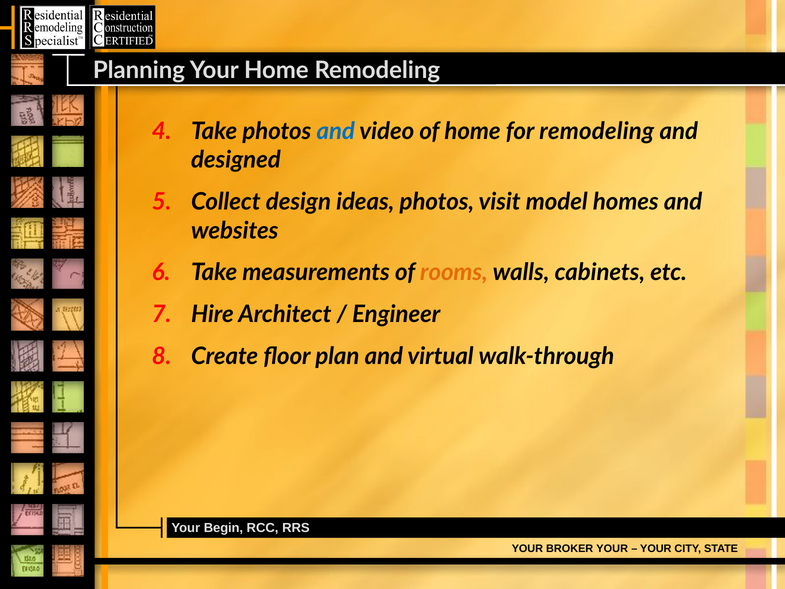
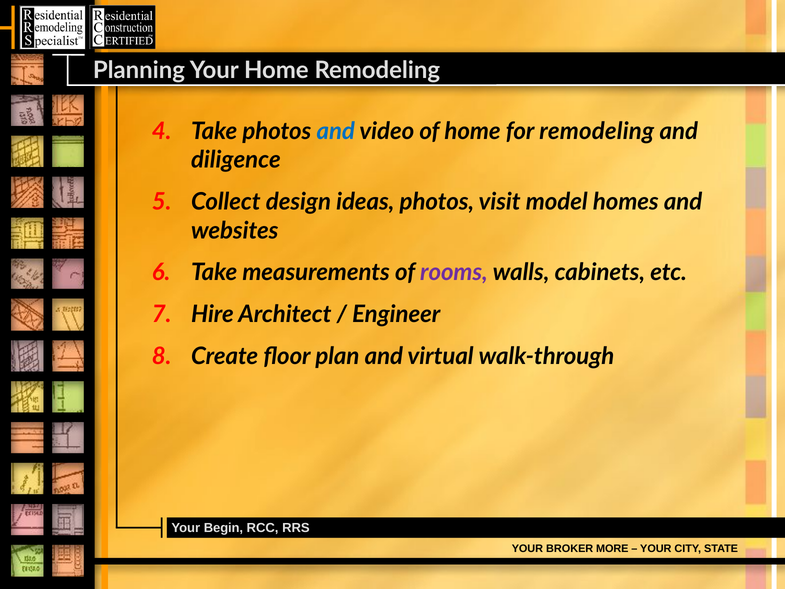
designed: designed -> diligence (236, 160)
rooms colour: orange -> purple (454, 272)
YOUR: YOUR -> MORE (612, 548)
